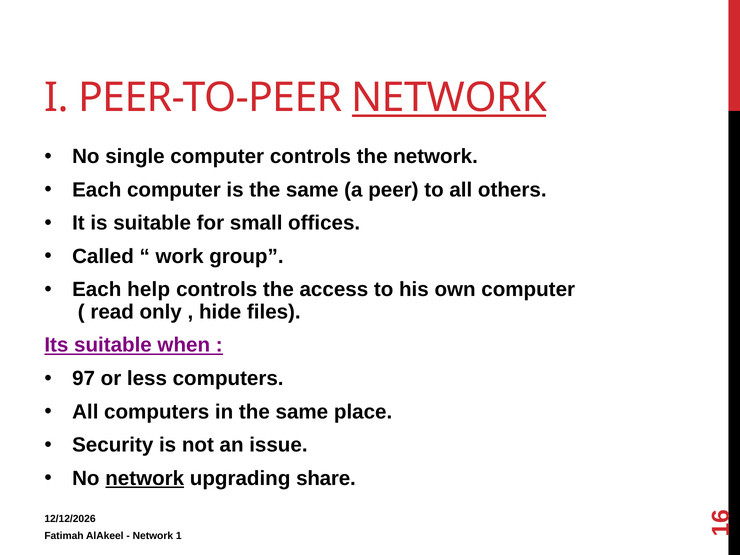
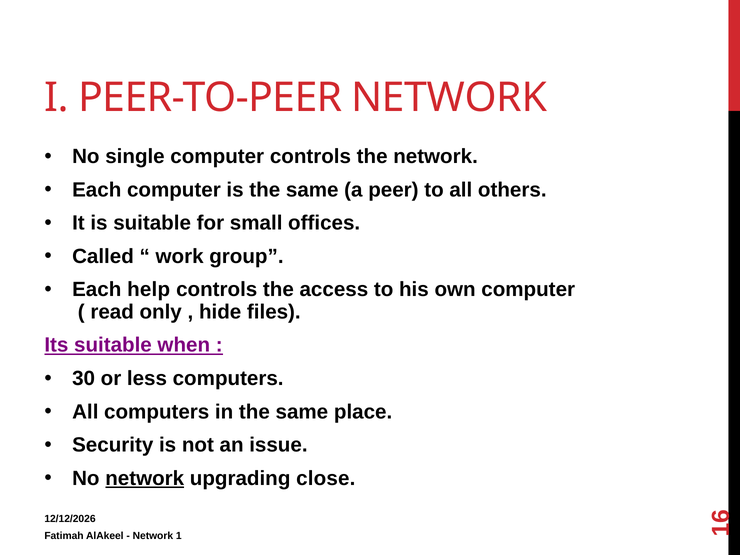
NETWORK underline: present -> none (449, 98)
97: 97 -> 30 (84, 379)
share: share -> close (326, 478)
